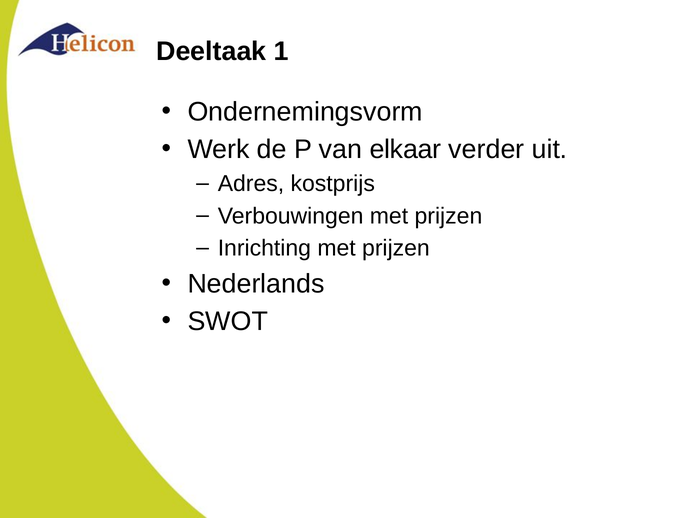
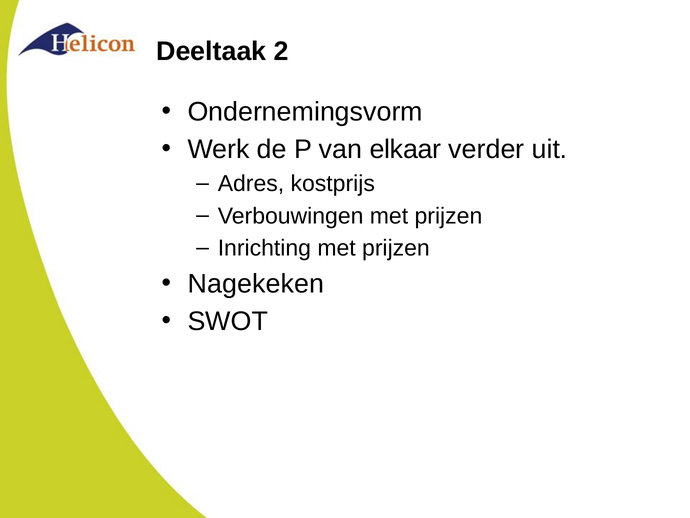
1: 1 -> 2 (281, 51)
Nederlands: Nederlands -> Nagekeken (256, 283)
